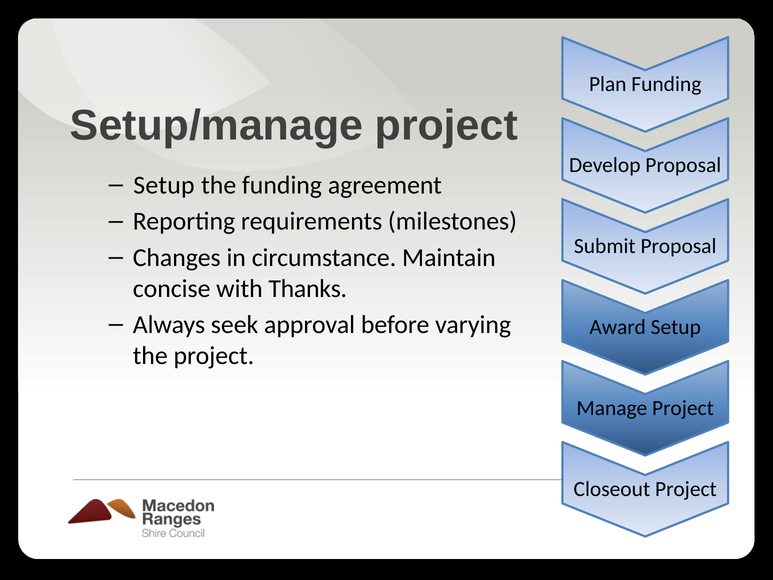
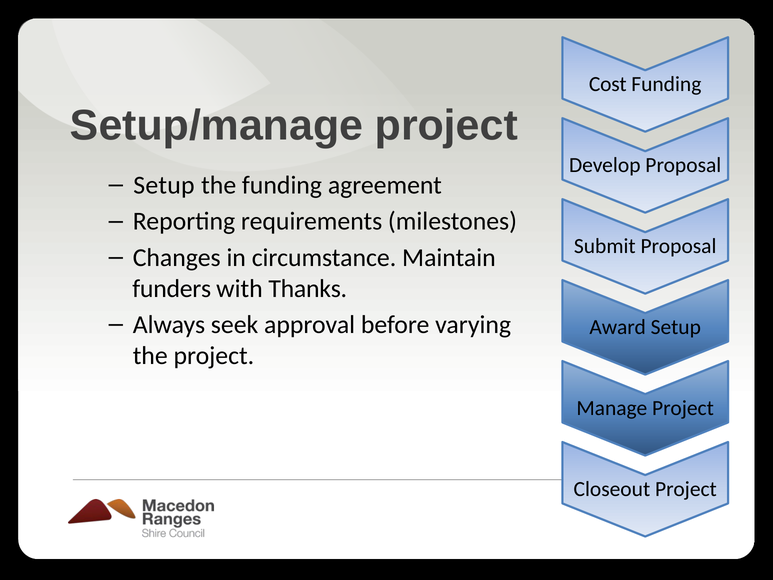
Plan: Plan -> Cost (608, 84)
concise: concise -> funders (172, 288)
